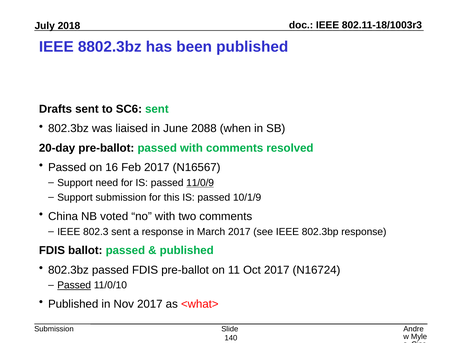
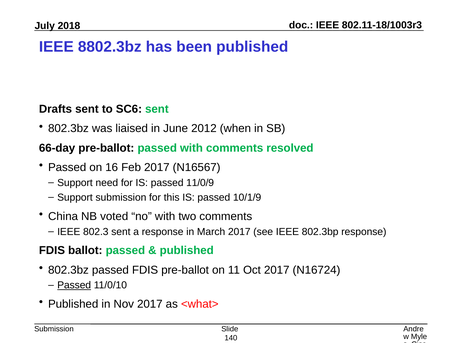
2088: 2088 -> 2012 (204, 129)
20-day: 20-day -> 66-day (57, 148)
11/0/9 underline: present -> none (200, 183)
